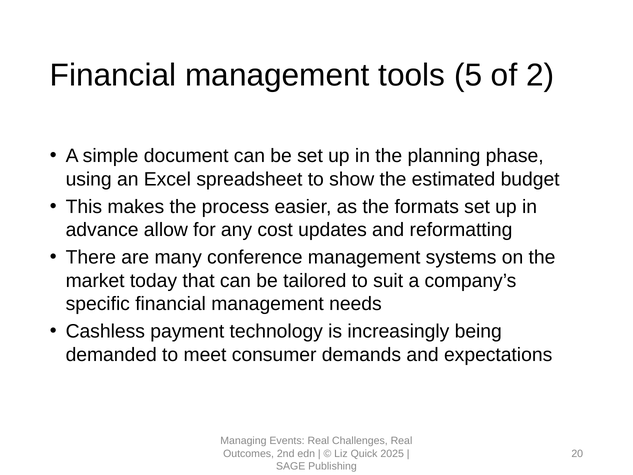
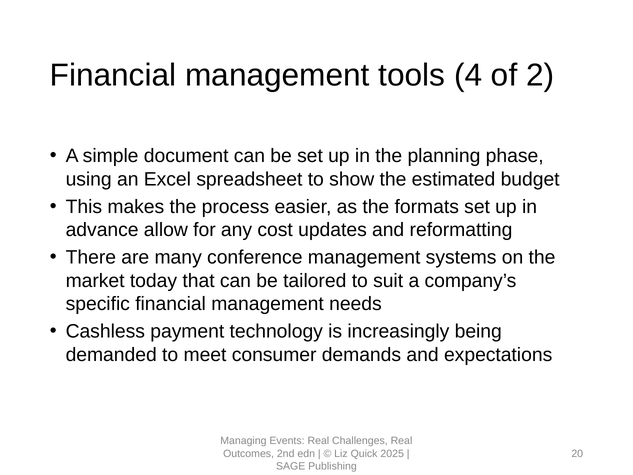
5: 5 -> 4 (468, 75)
